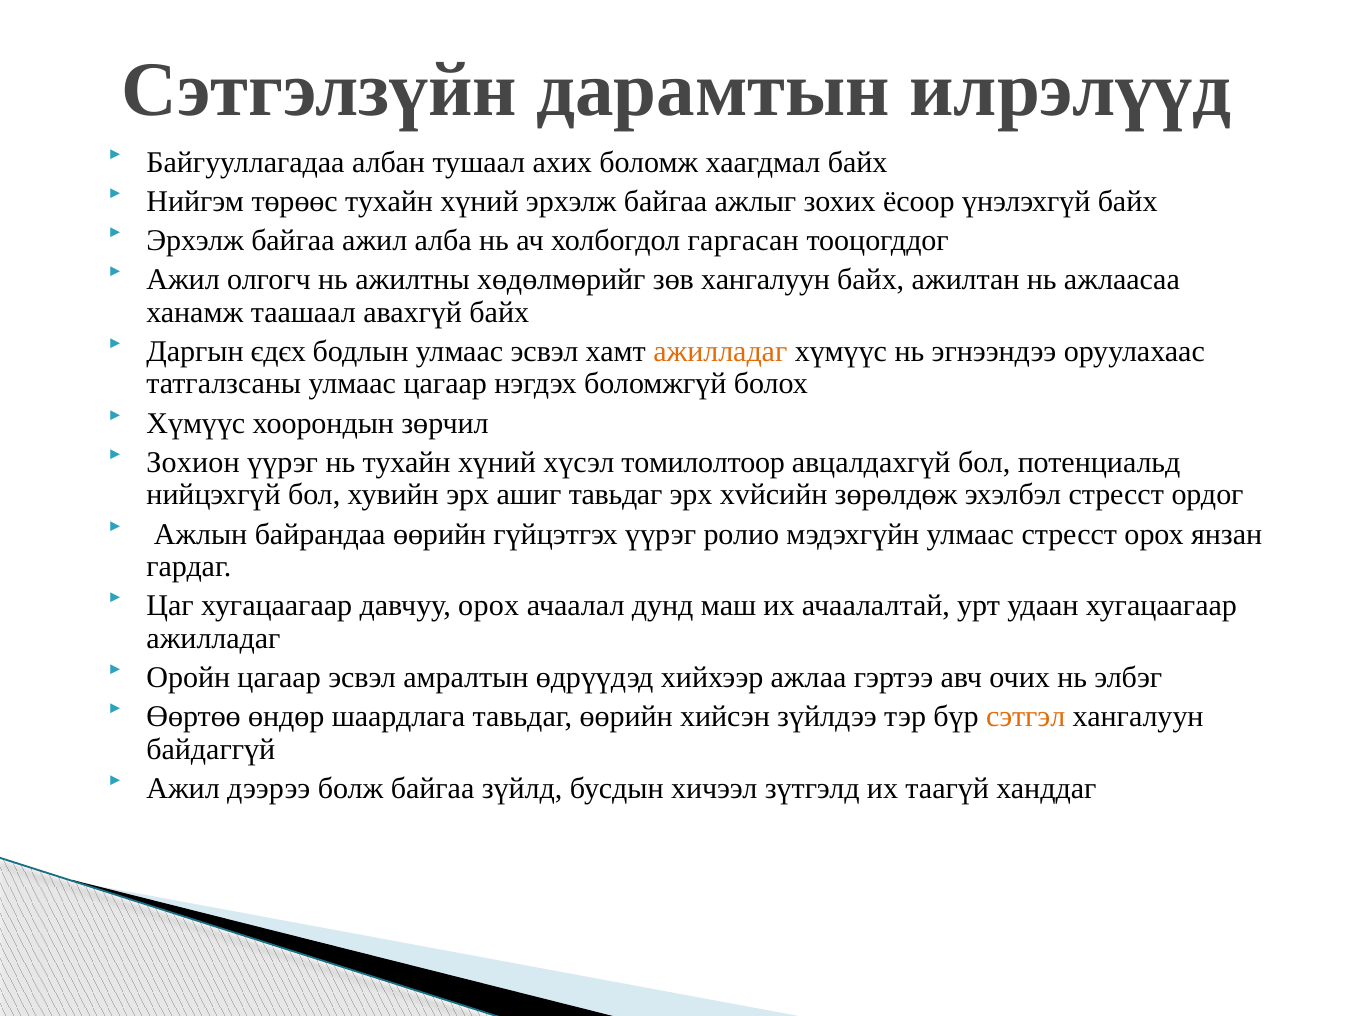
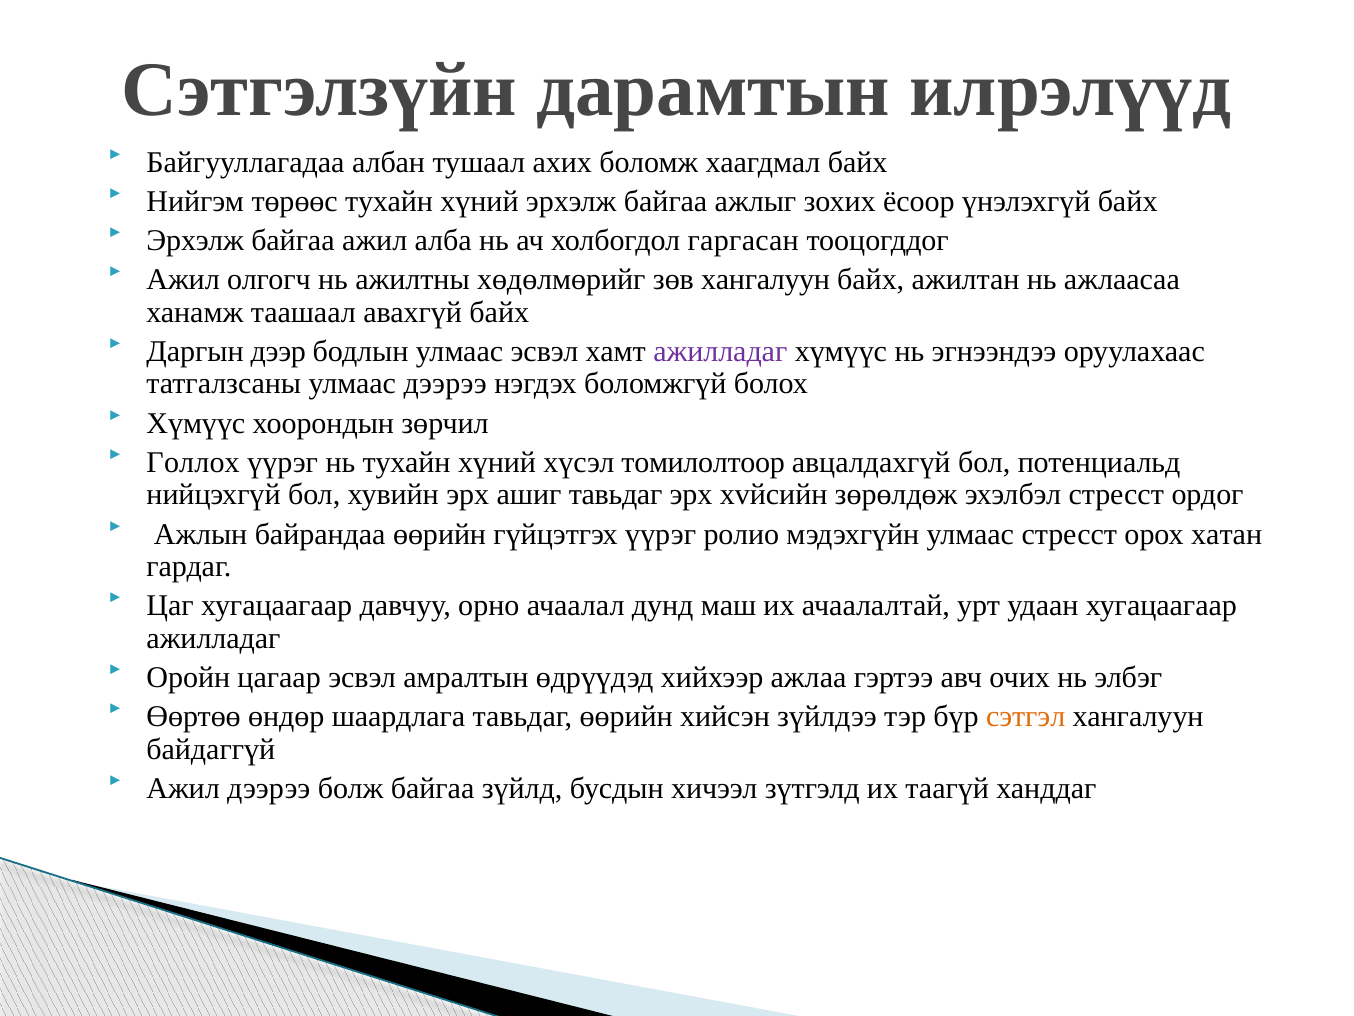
єдєх: єдєх -> дээр (278, 351)
ажилладаг colour: orange -> purple (720, 351)
улмаас цагаар: цагаар -> дээрээ (445, 384)
Зохион: Зохион -> Голлох (193, 462)
янзан: янзан -> хатан (1227, 534)
давчуу орох: орох -> орно (489, 606)
